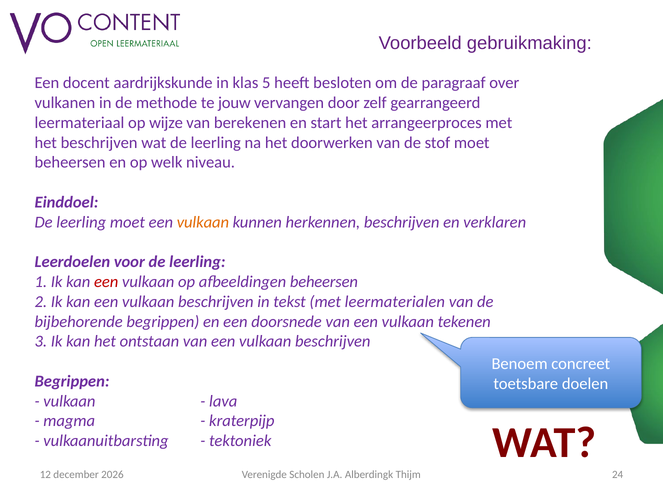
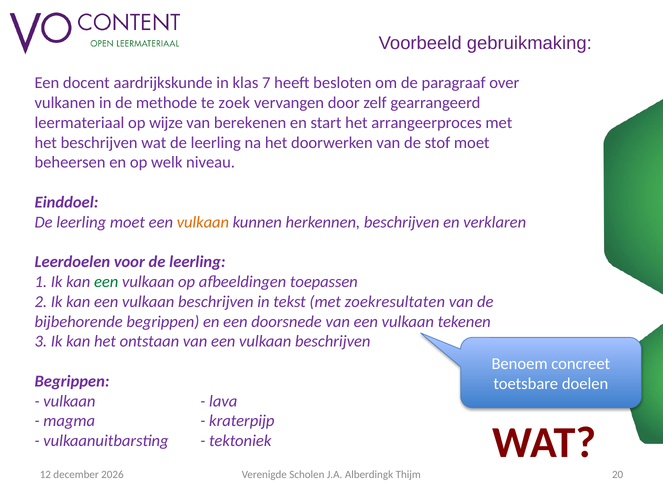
5: 5 -> 7 (266, 83)
jouw: jouw -> zoek (234, 103)
een colour: red -> green (106, 282)
afbeeldingen beheersen: beheersen -> toepassen (324, 282)
leermaterialen: leermaterialen -> zoekresultaten (395, 302)
24: 24 -> 20 (618, 475)
